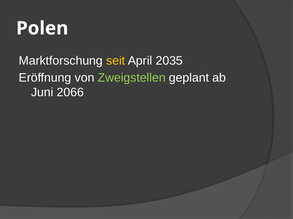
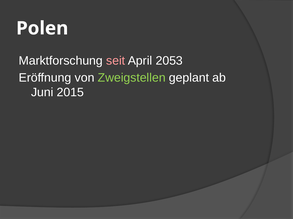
seit colour: yellow -> pink (116, 61)
2035: 2035 -> 2053 (169, 61)
2066: 2066 -> 2015 (70, 93)
